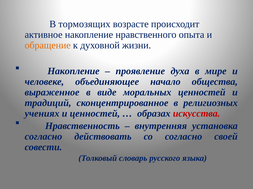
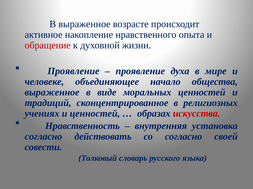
В тормозящих: тормозящих -> выраженное (84, 24)
обращение colour: orange -> red (48, 45)
Накопление: Накопление -> Проявление (73, 71)
